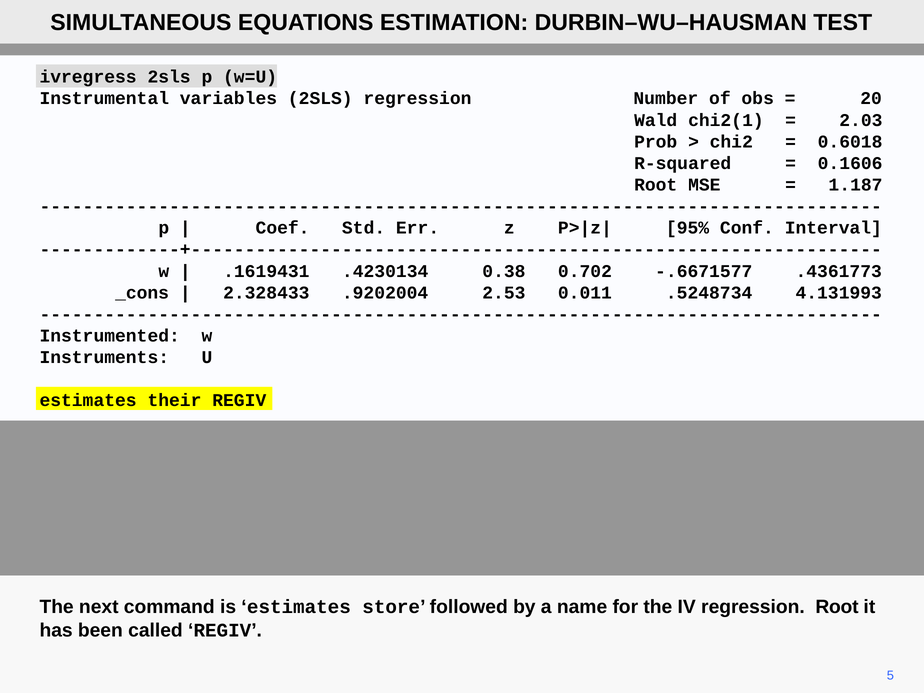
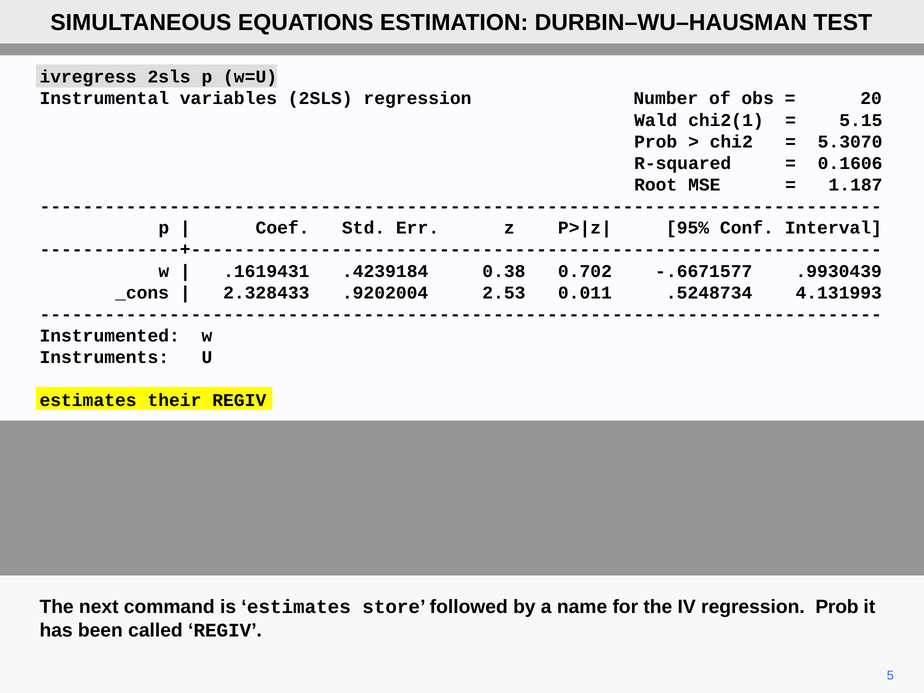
2.03: 2.03 -> 5.15 (861, 120)
0.6018: 0.6018 -> 5.3070 (850, 142)
.4230134: .4230134 -> .4239184 (385, 271)
.4361773: .4361773 -> .9930439 (839, 271)
regression Root: Root -> Prob (837, 607)
